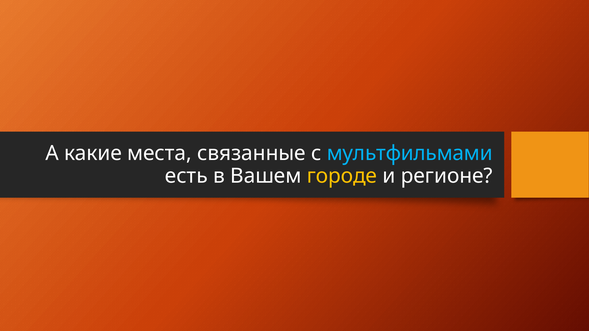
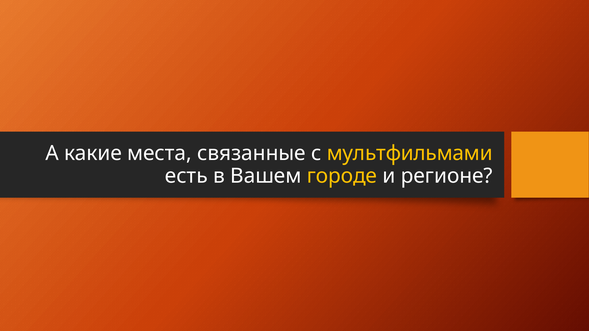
мультфильмами colour: light blue -> yellow (410, 154)
